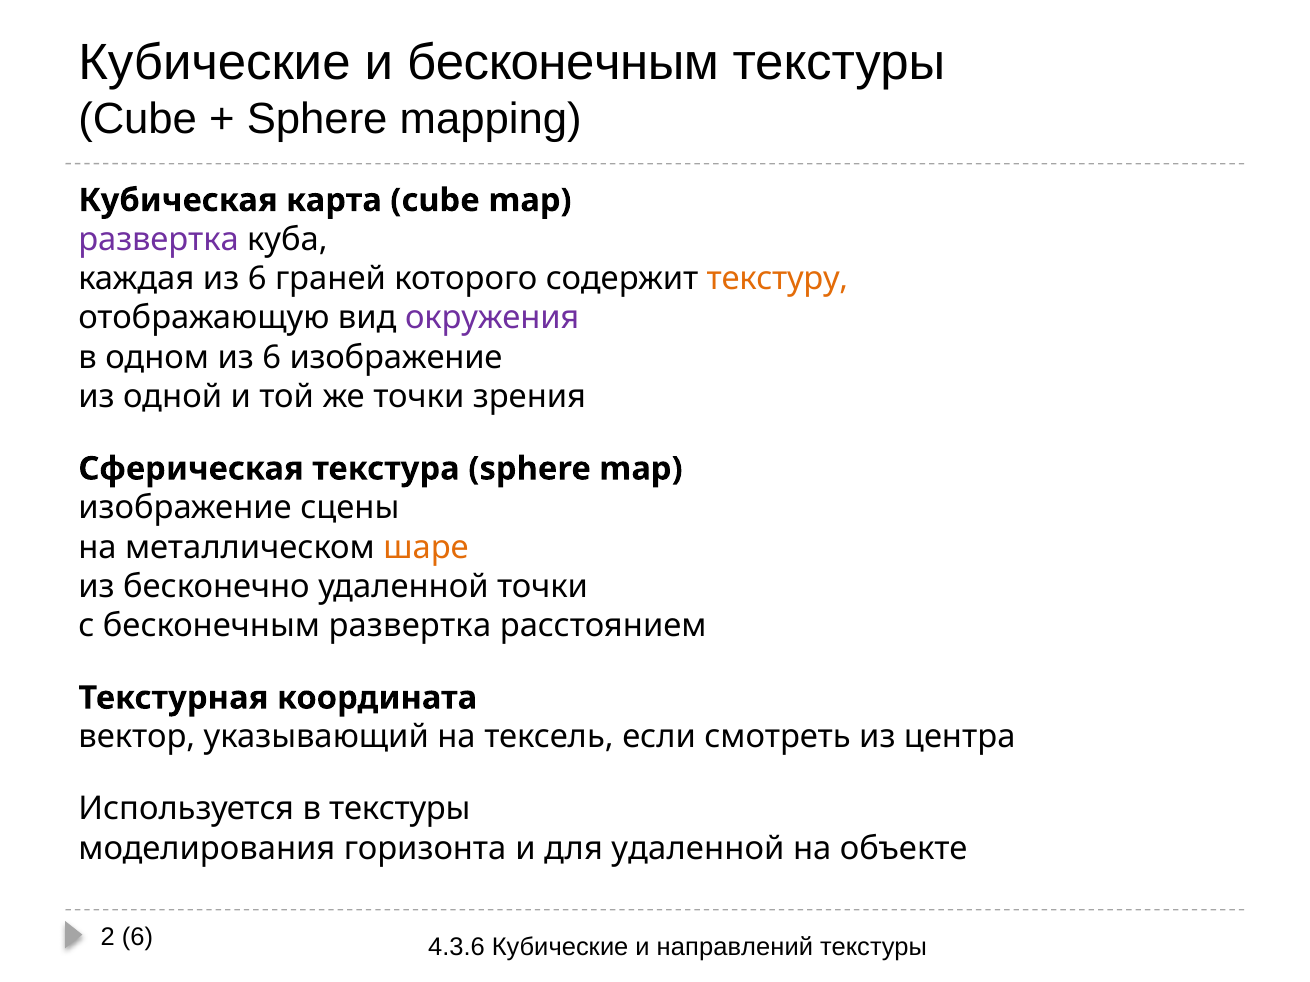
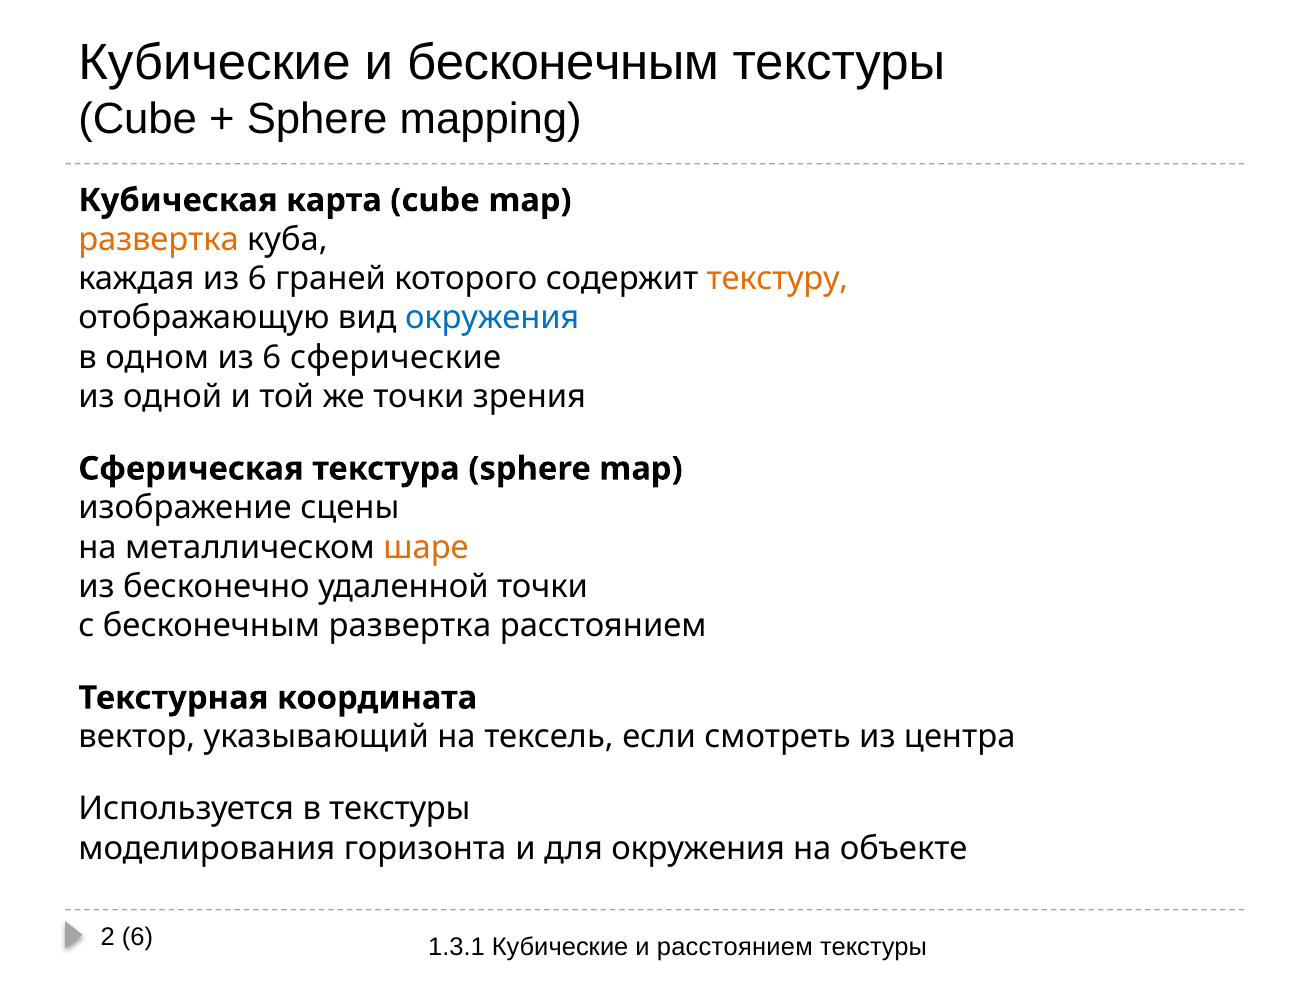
развертка colour: purple -> orange (159, 240)
окружения colour: purple -> blue (492, 318)
6 изображение: изображение -> сферические (396, 358)
для удаленной: удаленной -> окружения (698, 849)
4.3.6: 4.3.6 -> 1.3.1 (457, 947)
и направлений: направлений -> расстоянием (735, 947)
